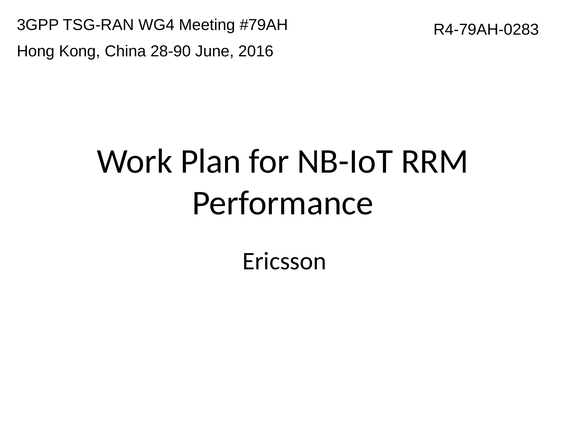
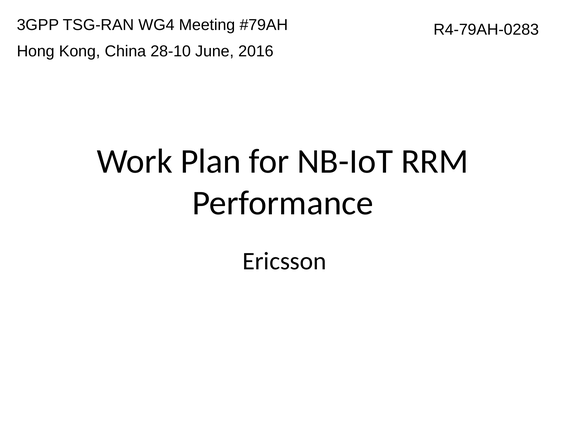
28-90: 28-90 -> 28-10 (171, 51)
